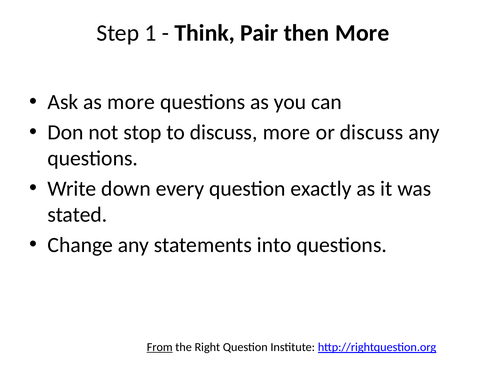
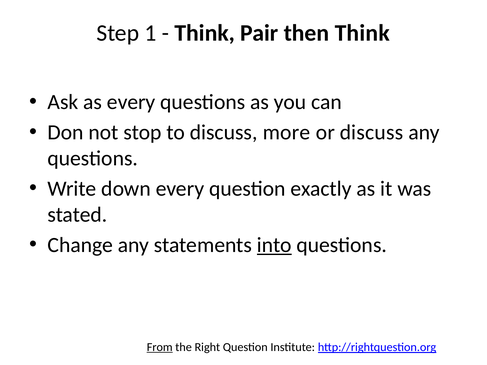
then More: More -> Think (362, 33)
as more: more -> every (131, 102)
into underline: none -> present (274, 245)
